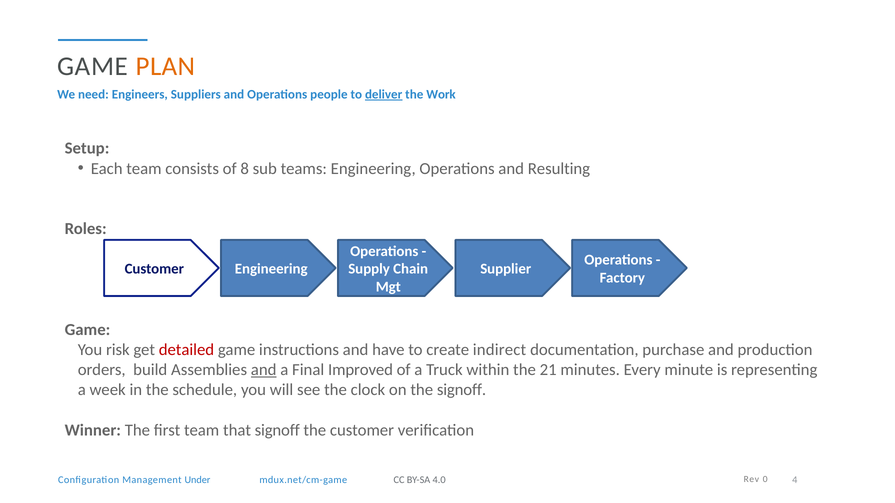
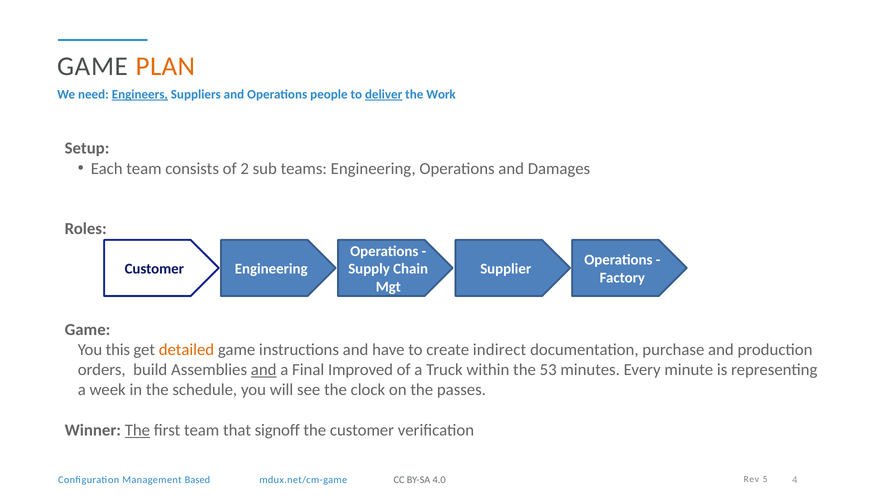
Engineers underline: none -> present (140, 94)
8: 8 -> 2 (245, 169)
Resulting: Resulting -> Damages (559, 169)
risk: risk -> this (118, 350)
detailed colour: red -> orange (186, 350)
21: 21 -> 53 (548, 370)
the signoff: signoff -> passes (461, 390)
The underline: none -> present (137, 430)
0: 0 -> 5 (765, 480)
Under: Under -> Based (197, 480)
